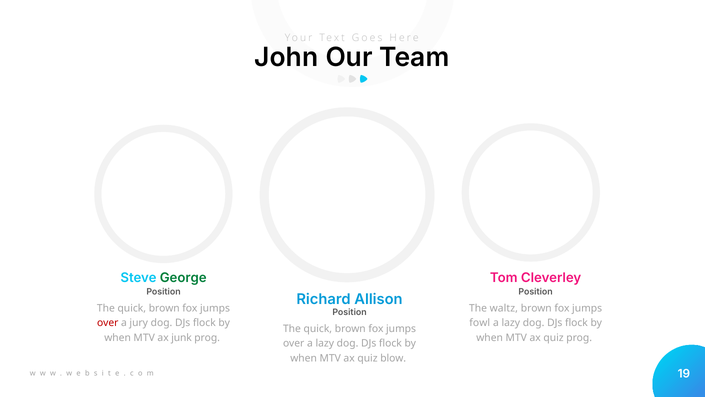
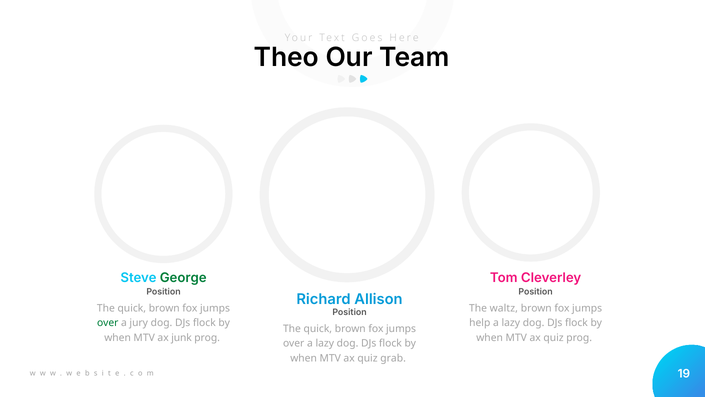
John: John -> Theo (286, 58)
over colour: red -> green (108, 323)
fowl: fowl -> help (480, 323)
blow: blow -> grab (393, 358)
